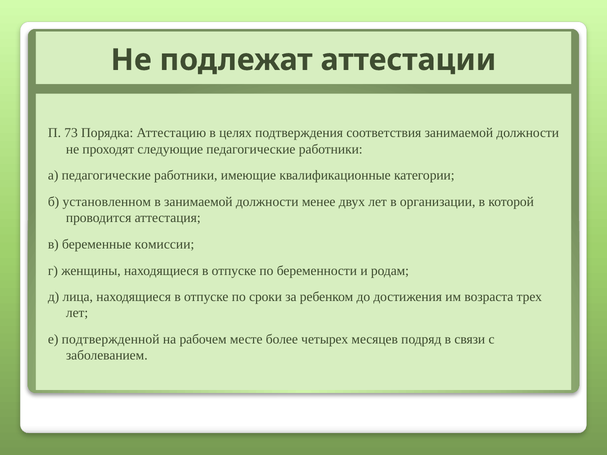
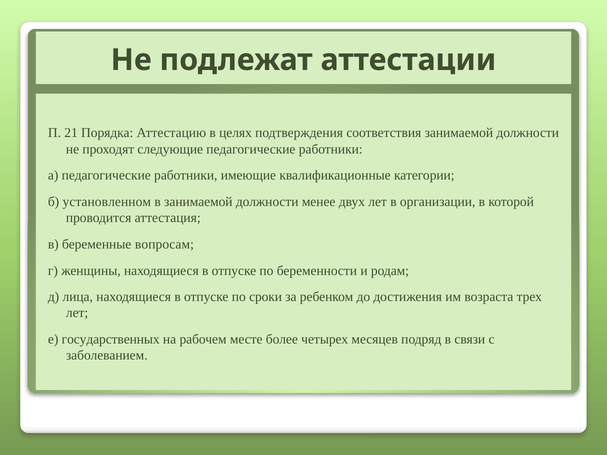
73: 73 -> 21 (71, 133)
комиссии: комиссии -> вопросам (164, 244)
подтвержденной: подтвержденной -> государственных (111, 340)
